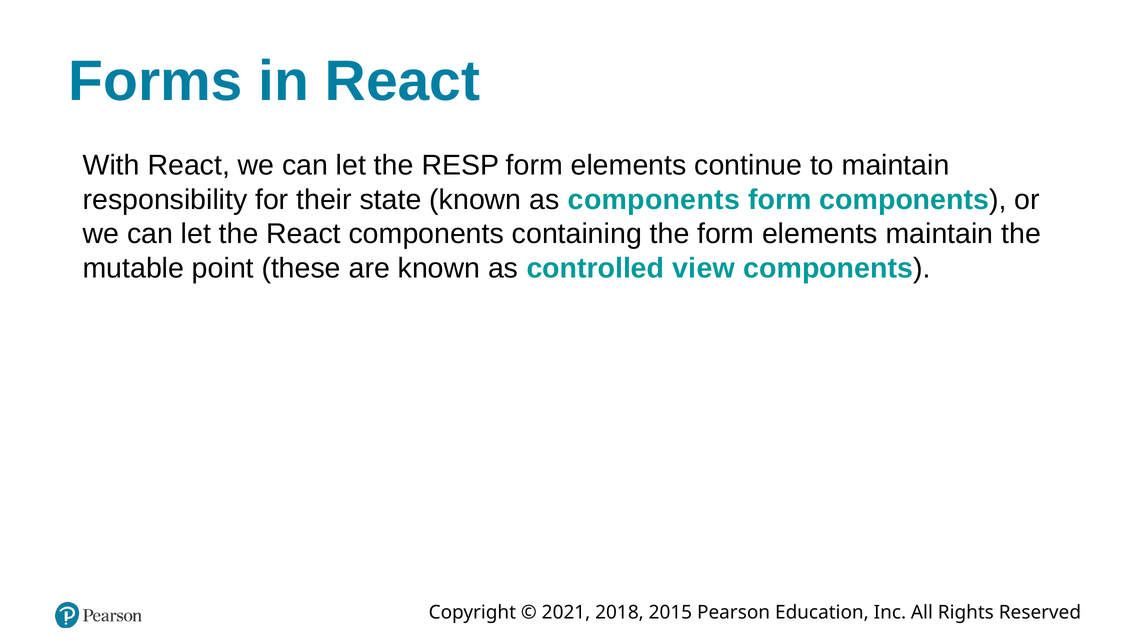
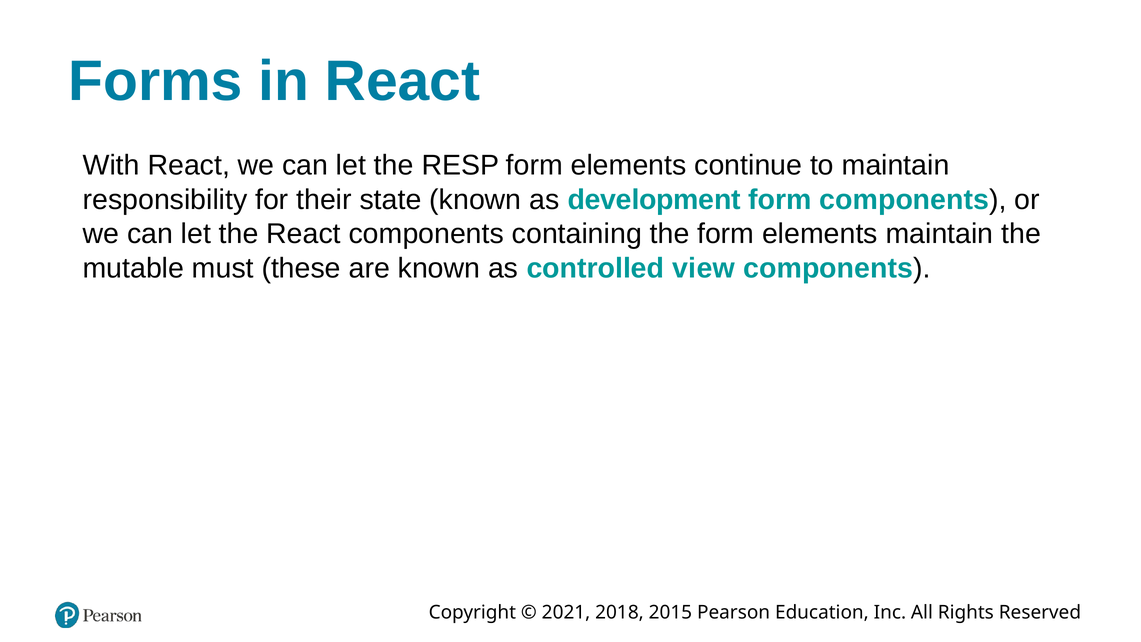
as components: components -> development (654, 200)
point: point -> must (223, 268)
